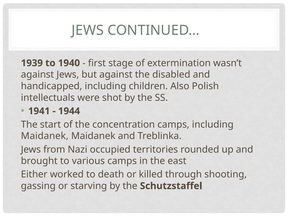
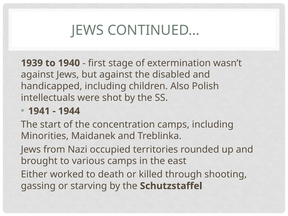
Maidanek: Maidanek -> Minorities (45, 136)
